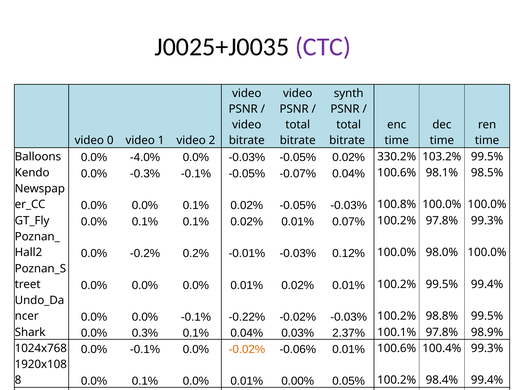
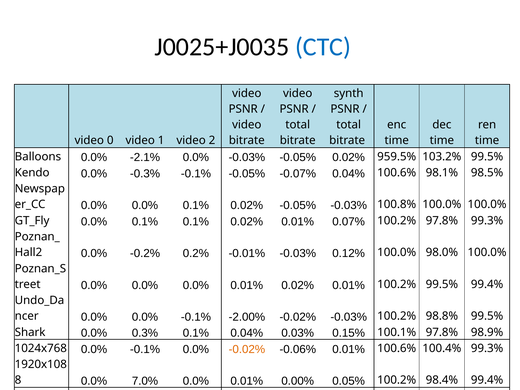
CTC colour: purple -> blue (323, 47)
-4.0%: -4.0% -> -2.1% (145, 157)
330.2%: 330.2% -> 959.5% (397, 157)
-0.22%: -0.22% -> -2.00% (247, 317)
2.37%: 2.37% -> 0.15% (349, 333)
0.1%: 0.1% -> 7.0% (145, 381)
